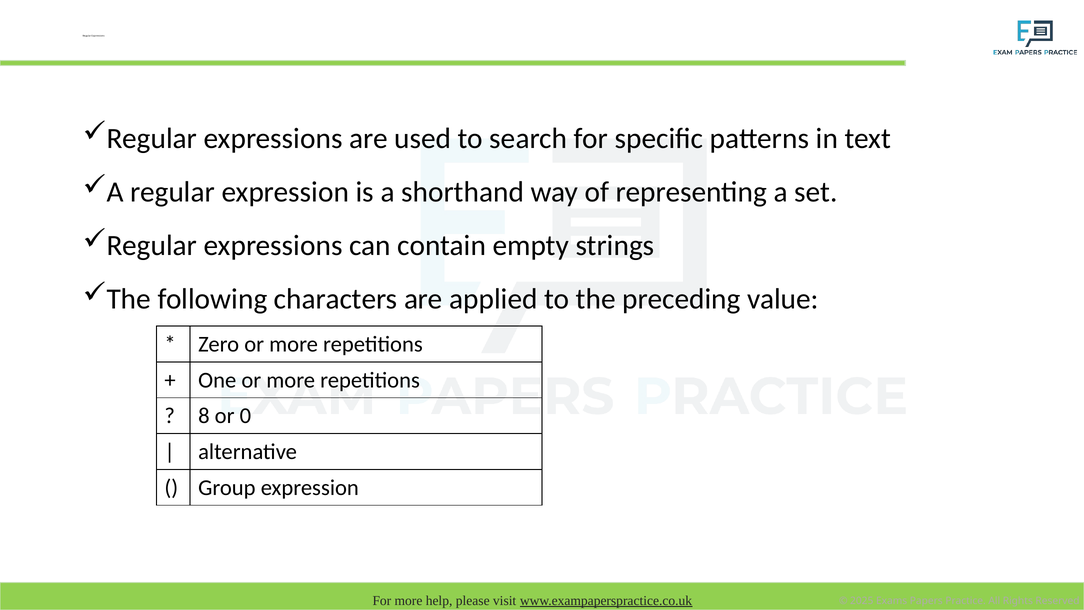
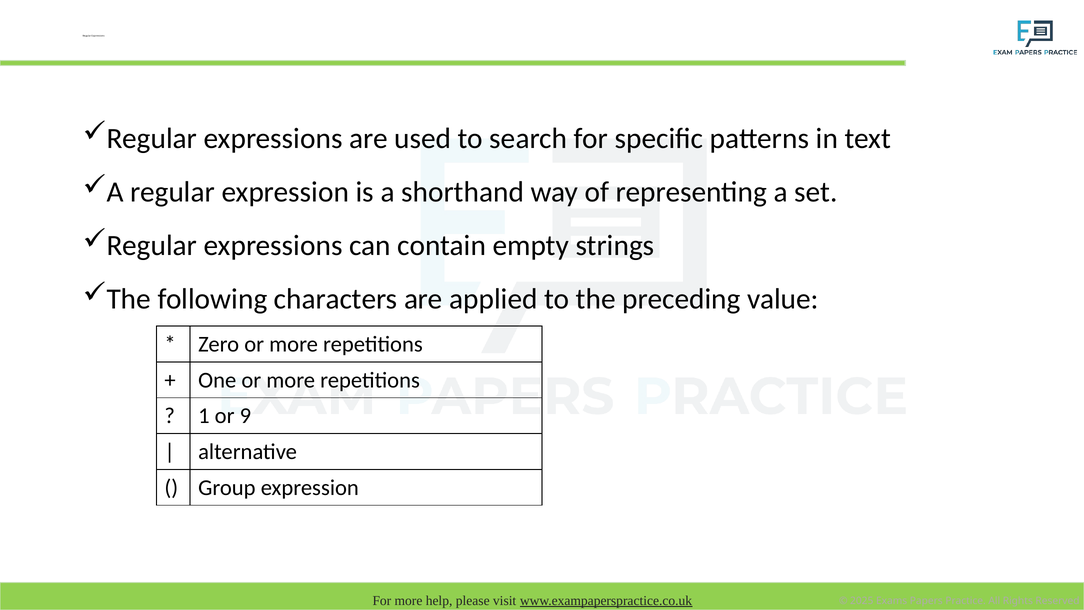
8: 8 -> 1 (204, 416)
0: 0 -> 9 (245, 416)
